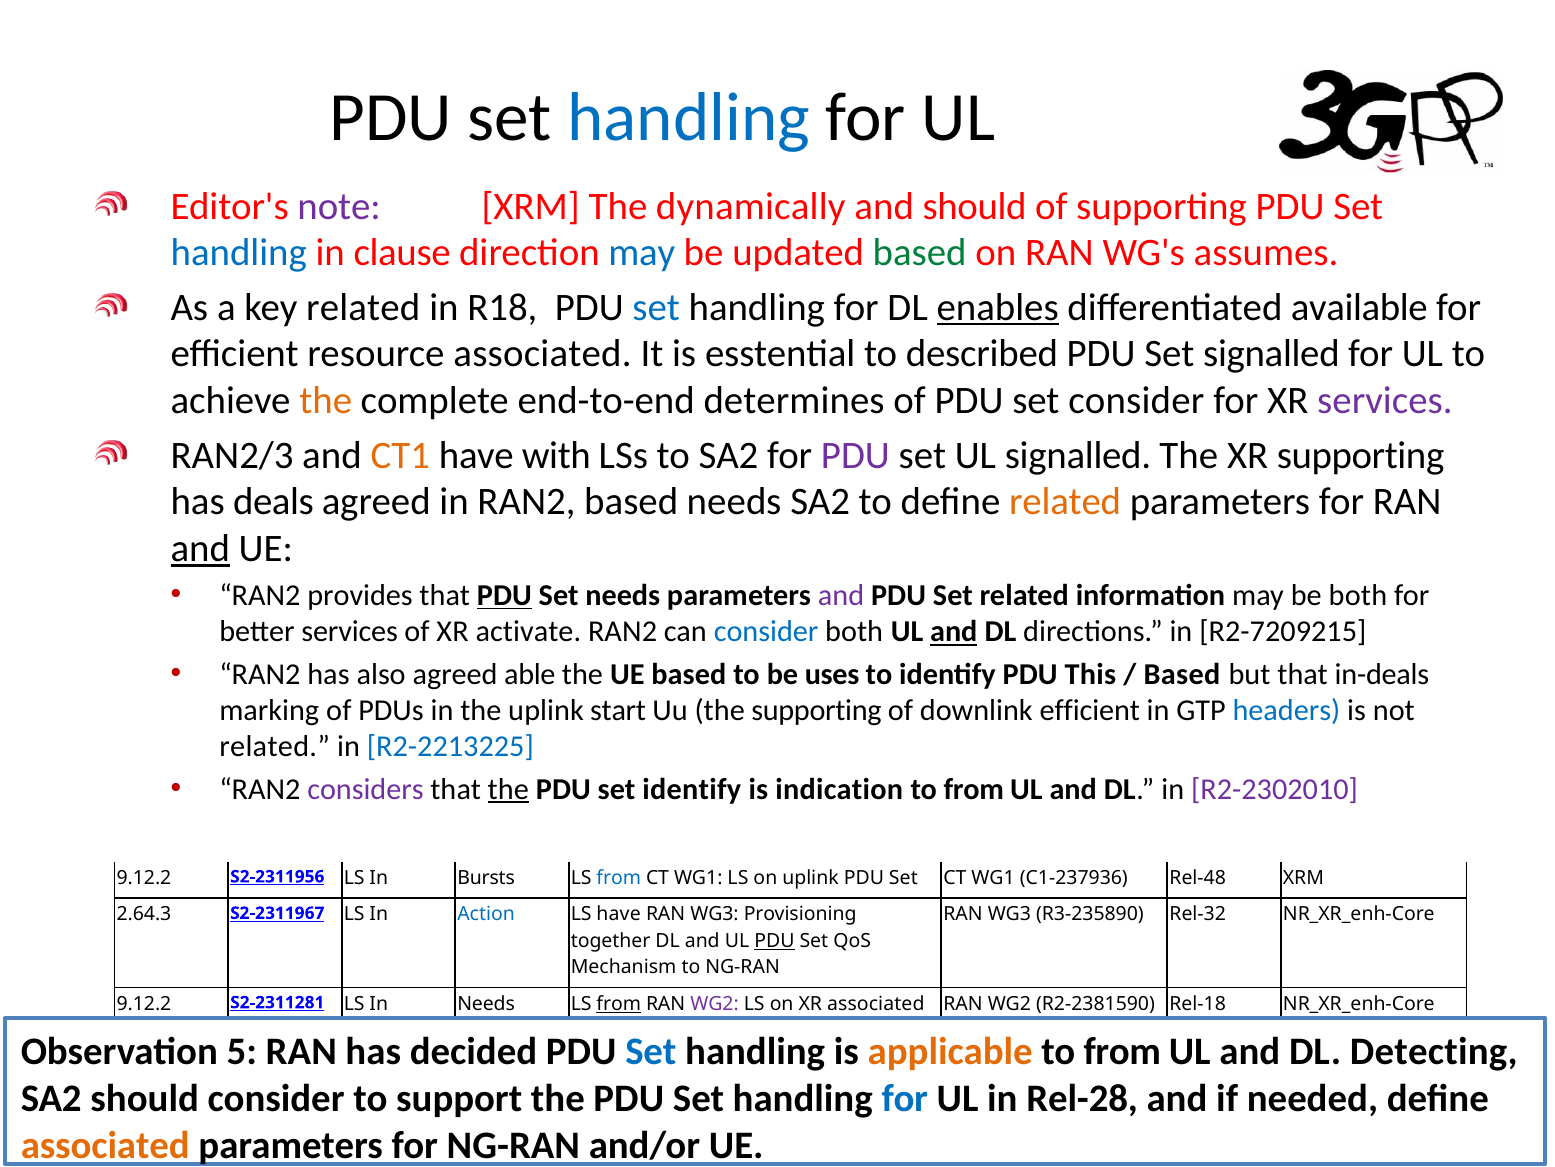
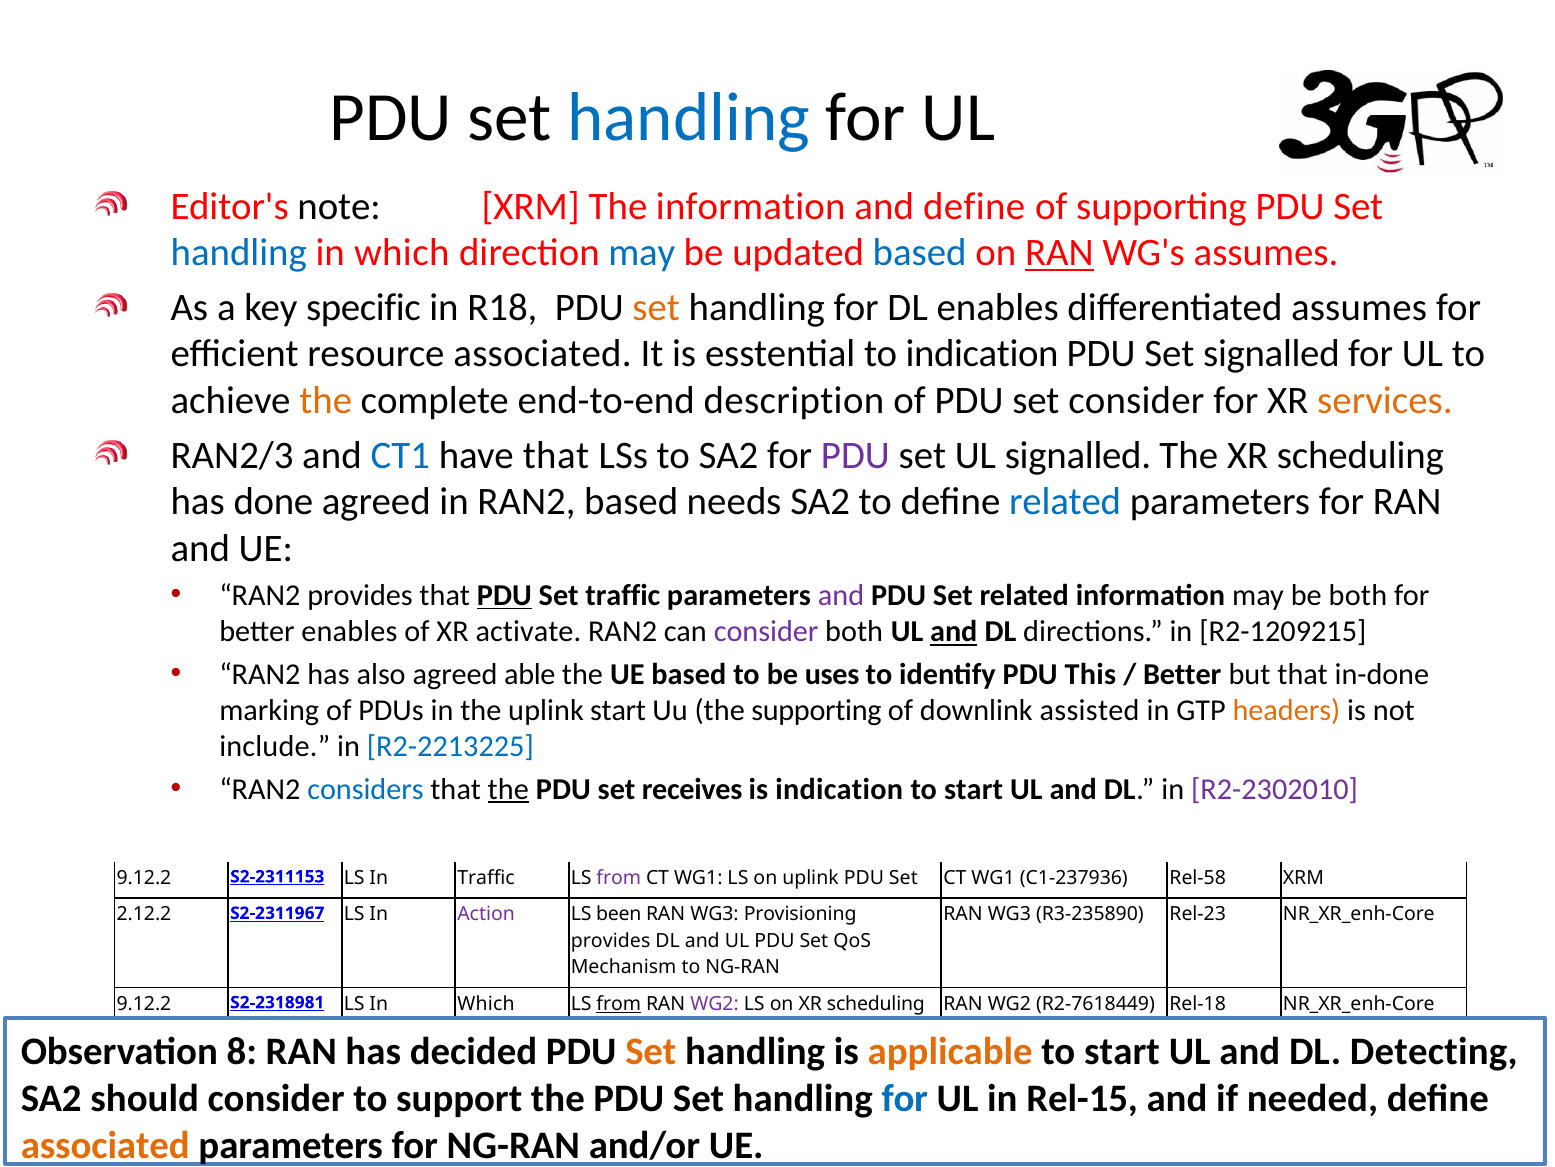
note colour: purple -> black (339, 206)
The dynamically: dynamically -> information (751, 206)
and should: should -> define (974, 206)
clause: clause -> which (402, 253)
based colour: green -> blue (920, 253)
RAN underline: none -> present (1059, 253)
key related: related -> specific (363, 307)
set colour: blue -> orange (656, 307)
enables underline: present -> none (998, 307)
differentiated available: available -> assumes (1359, 307)
to described: described -> indication (982, 354)
determines: determines -> description (794, 401)
services colour: purple -> orange (1385, 401)
CT1 colour: orange -> blue (400, 455)
have with: with -> that (556, 455)
The XR supporting: supporting -> scheduling (1360, 455)
deals: deals -> done (273, 502)
related colour: orange -> blue (1065, 502)
and underline: present -> none (200, 548)
Set needs: needs -> traffic (623, 595)
better services: services -> enables (349, 631)
consider colour: blue -> purple (766, 631)
R2-7209215: R2-7209215 -> R2-1209215 (1283, 631)
Based: Based -> Better (1182, 674)
in-deals: in-deals -> in-done (1382, 674)
downlink efficient: efficient -> assisted (1090, 710)
headers colour: blue -> orange (1286, 710)
related: related -> include (275, 746)
considers colour: purple -> blue (365, 789)
set identify: identify -> receives (692, 789)
from: from -> start (974, 789)
S2-2311956: S2-2311956 -> S2-2311153 (277, 876)
In Bursts: Bursts -> Traffic (486, 878)
from colour: blue -> purple (619, 878)
Rel-48: Rel-48 -> Rel-58 (1198, 878)
2.64.3: 2.64.3 -> 2.12.2 (144, 914)
Action colour: blue -> purple (486, 914)
LS have: have -> been (619, 914)
Rel-32: Rel-32 -> Rel-23 (1198, 914)
together: together -> provides (611, 940)
PDU underline: present -> none (775, 940)
S2-2311281: S2-2311281 -> S2-2318981 (277, 1002)
LS In Needs: Needs -> Which (486, 1003)
on XR associated: associated -> scheduling (876, 1003)
R2-2381590: R2-2381590 -> R2-7618449 (1095, 1003)
5: 5 -> 8 (242, 1051)
Set colour: blue -> orange (651, 1051)
from: from -> start (1122, 1051)
Rel-28: Rel-28 -> Rel-15 (1082, 1098)
